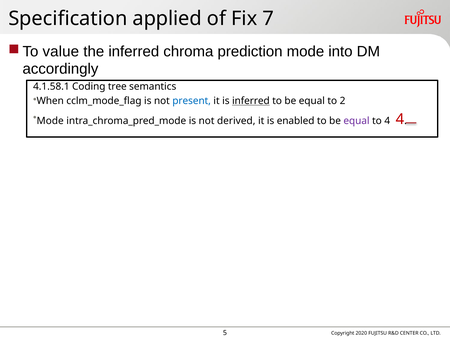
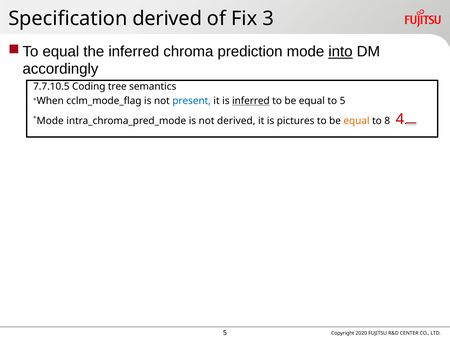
Specification applied: applied -> derived (167, 18)
7: 7 -> 3 (268, 18)
value: value -> equal (61, 52)
into underline: none -> present (340, 52)
4.1.58.1: 4.1.58.1 -> 7.7.10.5 (51, 86)
to 2: 2 -> 5 (343, 101)
enabled: enabled -> pictures (296, 121)
equal colour: purple -> orange (357, 121)
to 4: 4 -> 8 (387, 121)
